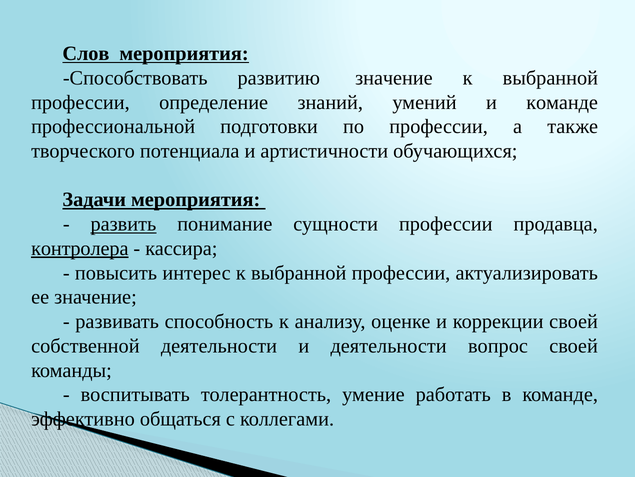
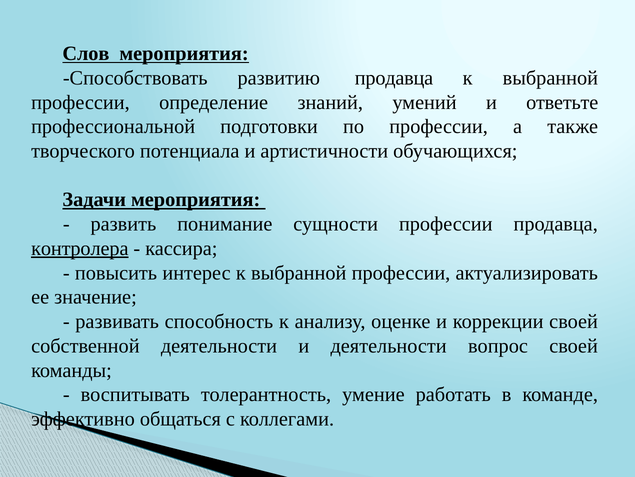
развитию значение: значение -> продавца (394, 78)
и команде: команде -> ответьте (562, 102)
развить underline: present -> none (123, 224)
